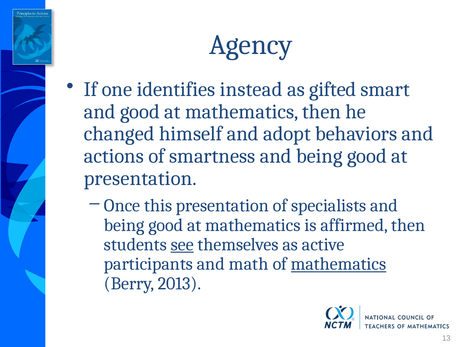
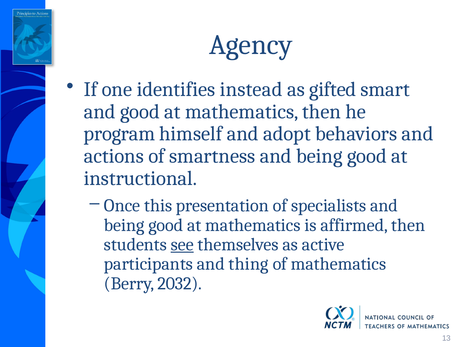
changed: changed -> program (119, 134)
presentation: presentation -> instructional (140, 178)
math: math -> thing (249, 264)
mathematics underline: present -> none (339, 264)
2013: 2013 -> 2032 (180, 284)
